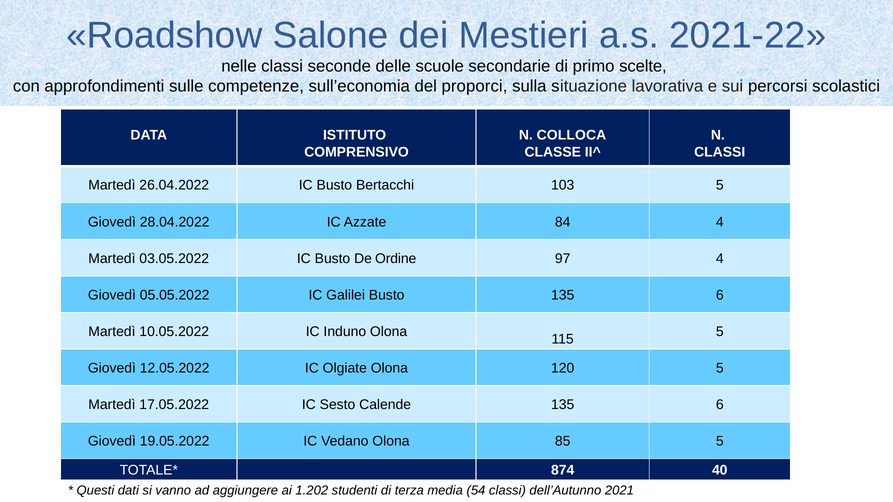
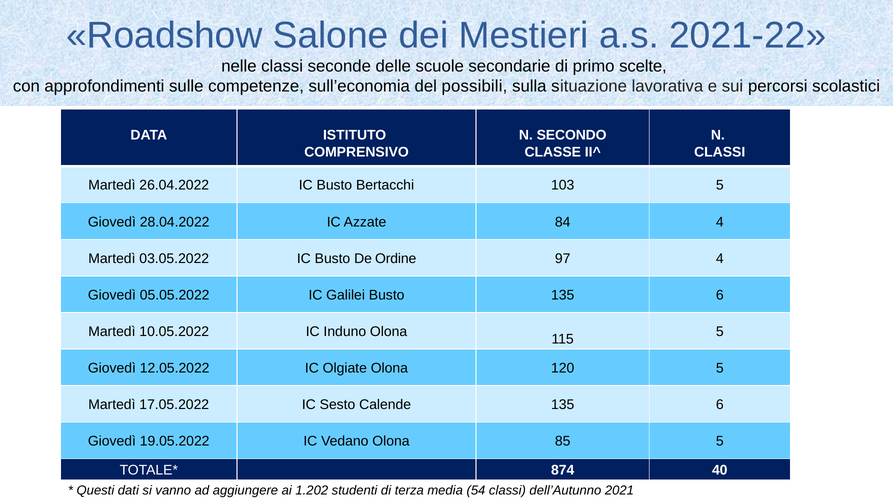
proporci: proporci -> possibili (474, 86)
COLLOCA: COLLOCA -> SECONDO (572, 135)
